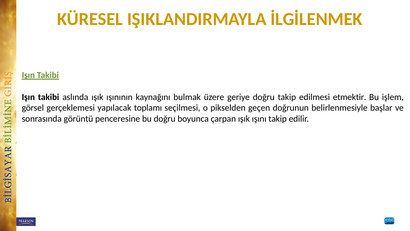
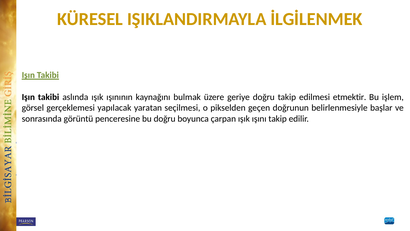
toplamı: toplamı -> yaratan (148, 108)
